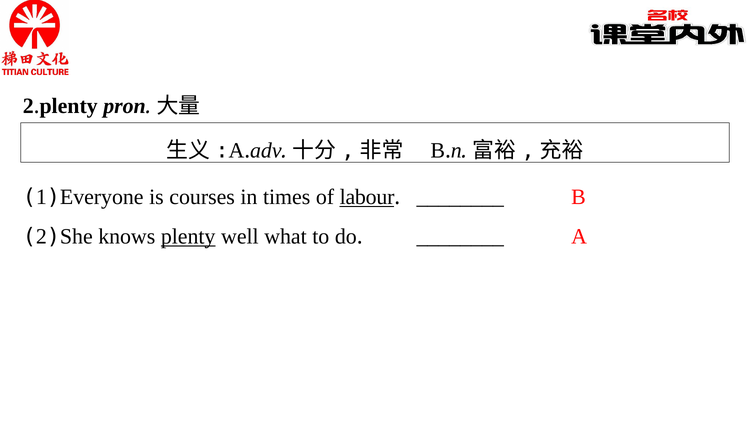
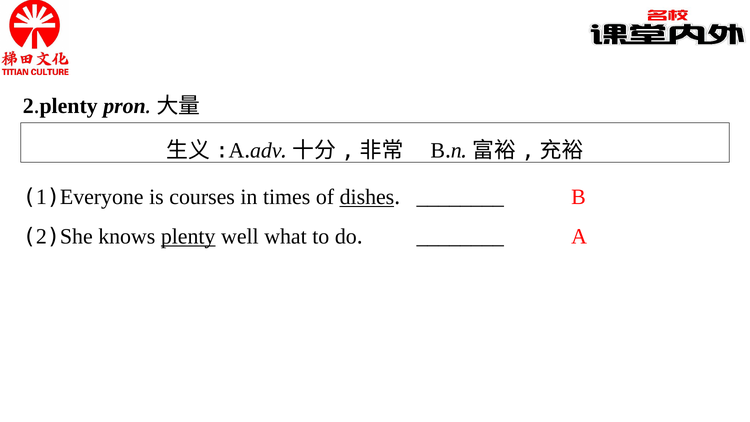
labour: labour -> dishes (367, 197)
